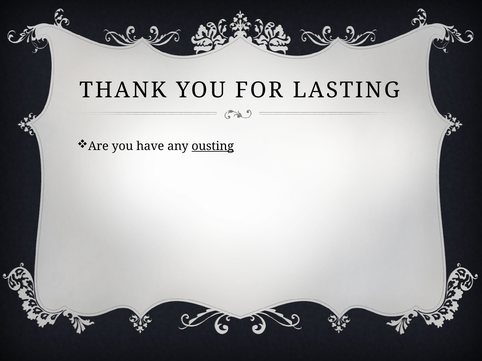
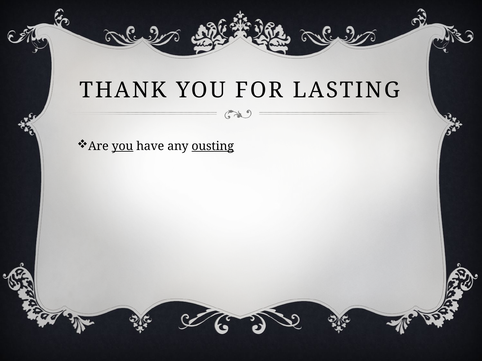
you underline: none -> present (122, 146)
